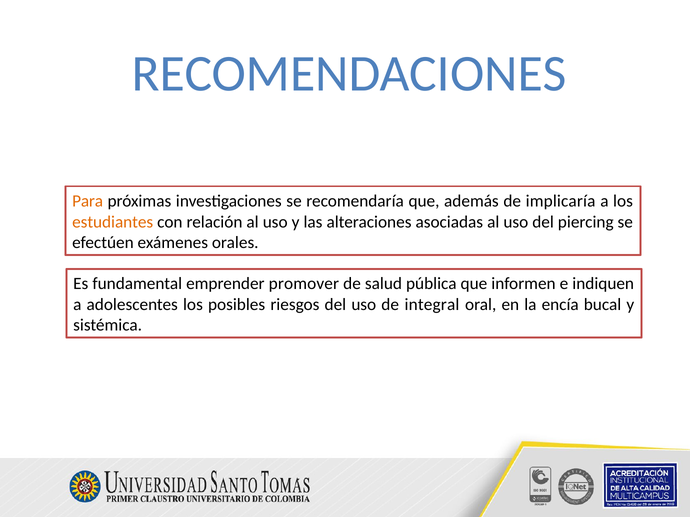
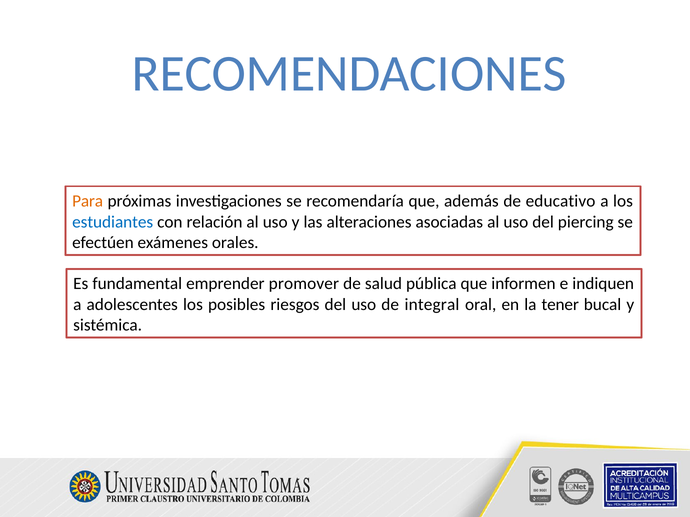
implicaría: implicaría -> educativo (561, 201)
estudiantes colour: orange -> blue (113, 222)
encía: encía -> tener (560, 305)
